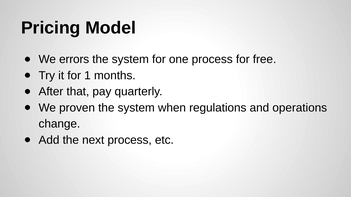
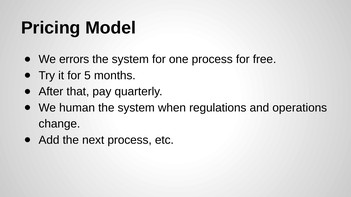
1: 1 -> 5 (87, 76)
proven: proven -> human (77, 108)
